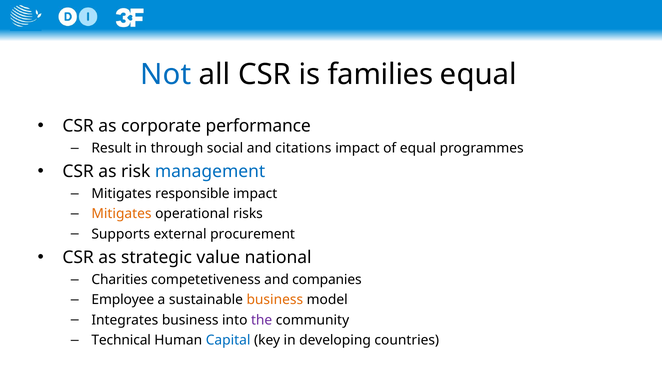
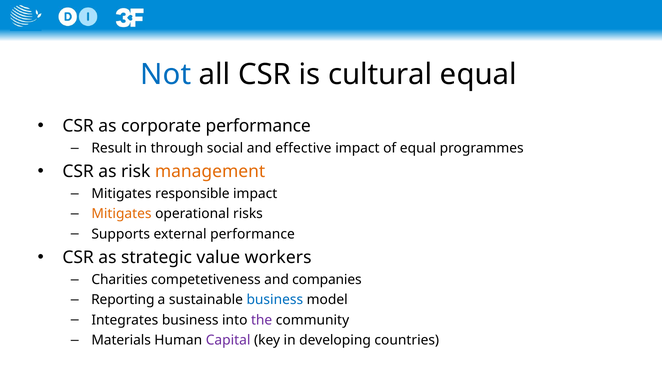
families: families -> cultural (380, 74)
citations: citations -> effective (303, 148)
management colour: blue -> orange (210, 172)
external procurement: procurement -> performance (252, 234)
national: national -> workers (278, 258)
Employee: Employee -> Reporting (123, 300)
business colour: orange -> blue (275, 300)
Technical: Technical -> Materials (121, 341)
Capital colour: blue -> purple (228, 341)
